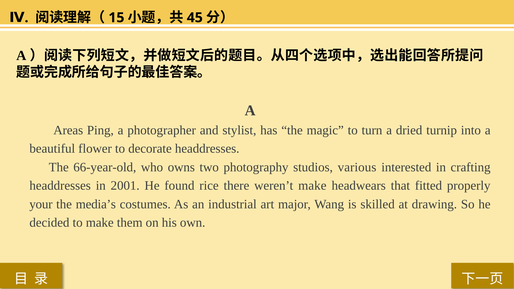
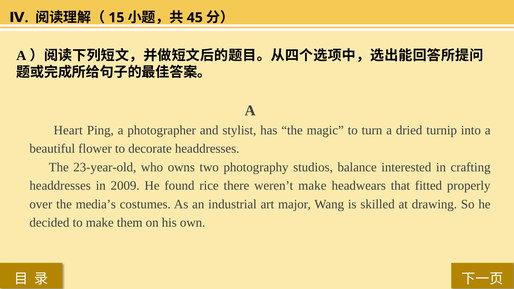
Areas: Areas -> Heart (68, 130)
66-year-old: 66-year-old -> 23-year-old (105, 167)
various: various -> balance (357, 167)
2001: 2001 -> 2009 (125, 186)
your: your -> over (41, 204)
